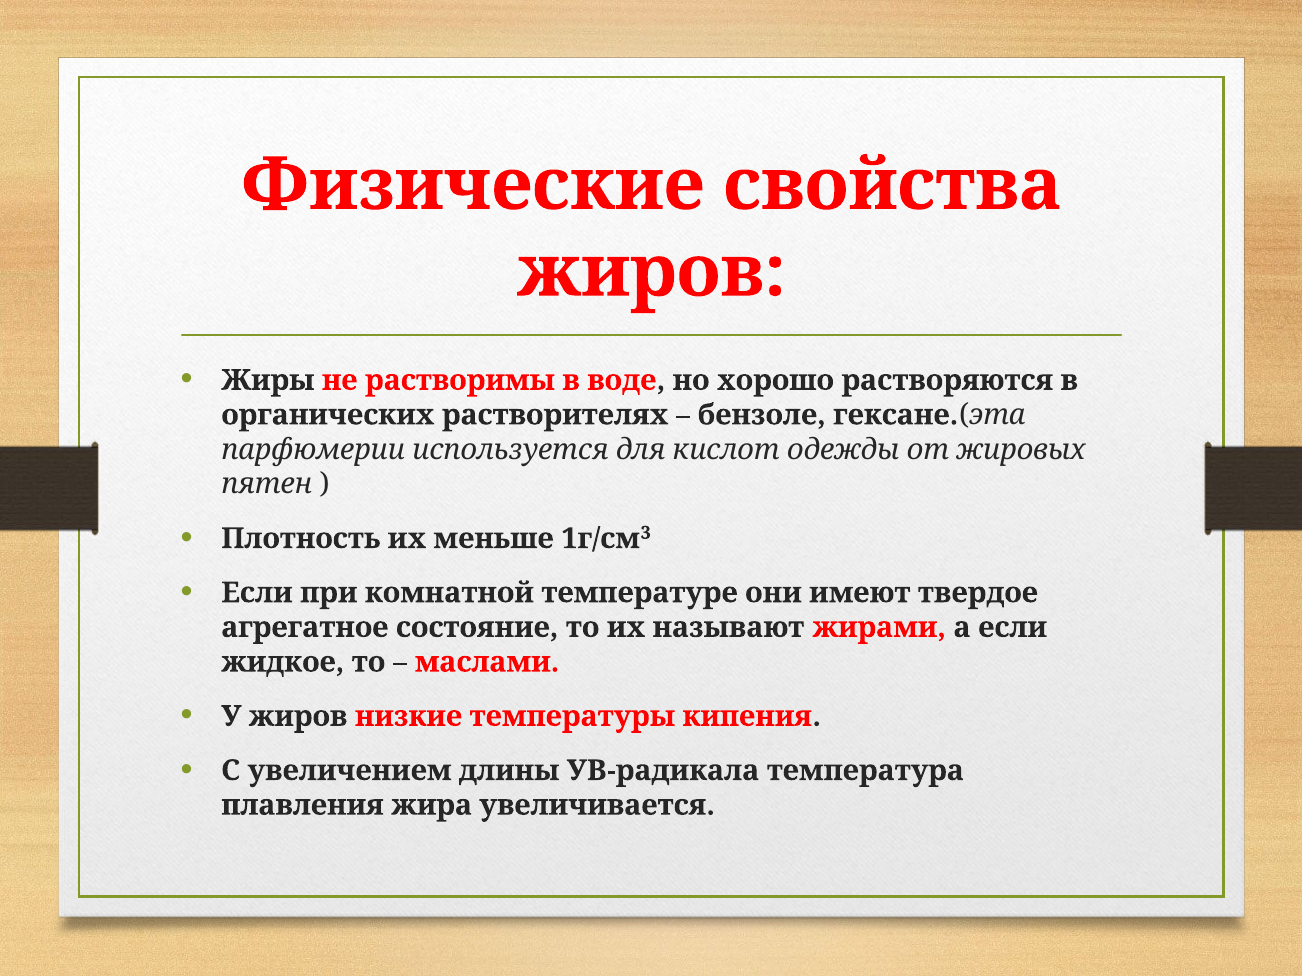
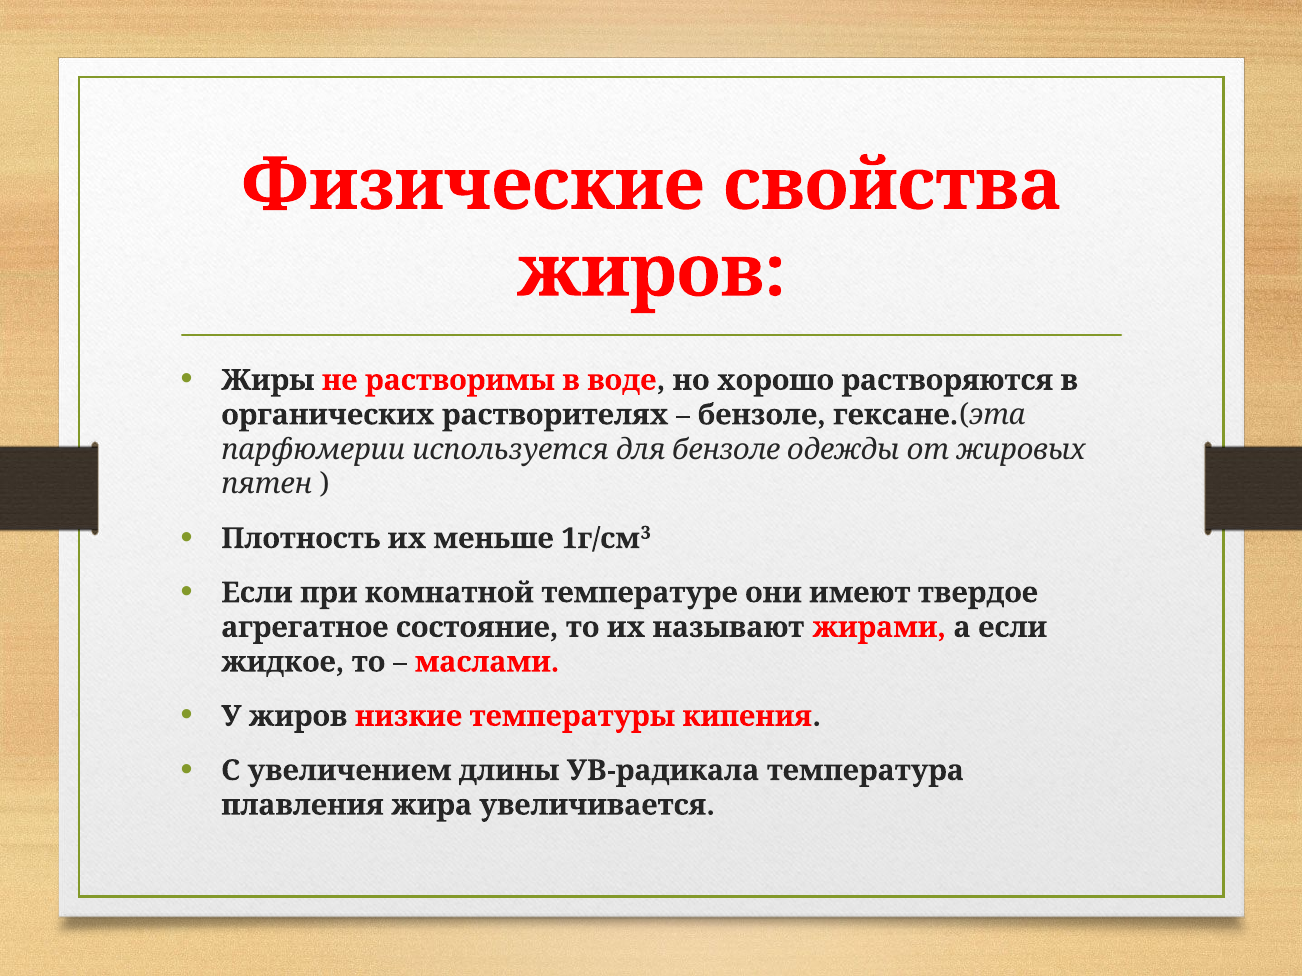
для кислот: кислот -> бензоле (726, 450)
